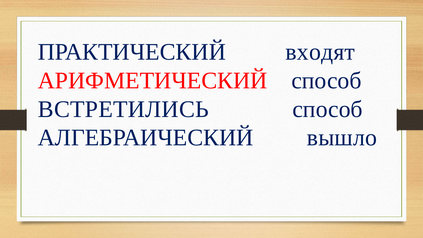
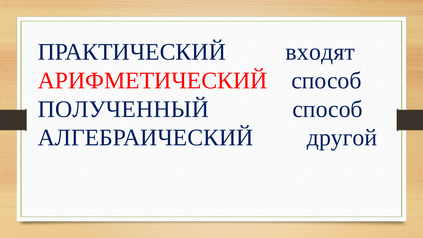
ВСТРЕТИЛИСЬ: ВСТРЕТИЛИСЬ -> ПОЛУЧЕННЫЙ (123, 109)
вышло: вышло -> другой (342, 138)
